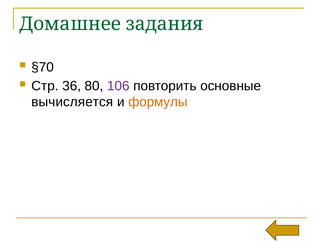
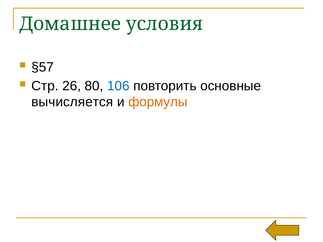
задания: задания -> условия (165, 24)
§70: §70 -> §57 (43, 67)
36: 36 -> 26 (72, 86)
106 colour: purple -> blue (118, 86)
